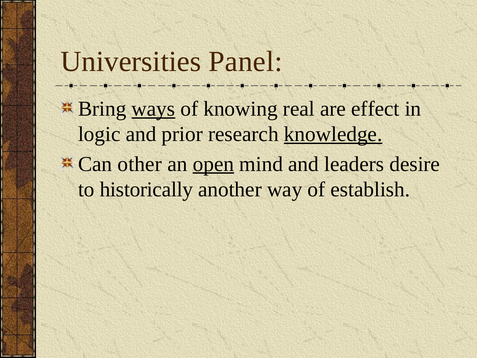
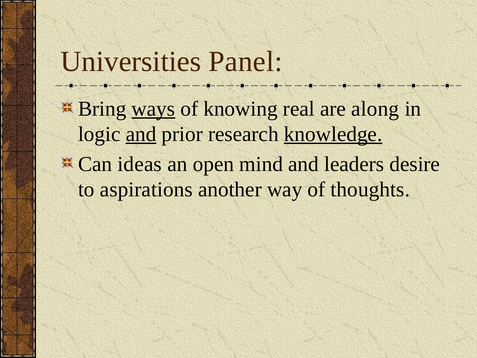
effect: effect -> along (375, 109)
and underline: none -> present (141, 134)
other: other -> ideas (140, 164)
open underline: present -> none (213, 164)
historically: historically -> aspirations (146, 189)
establish: establish -> thoughts (370, 189)
